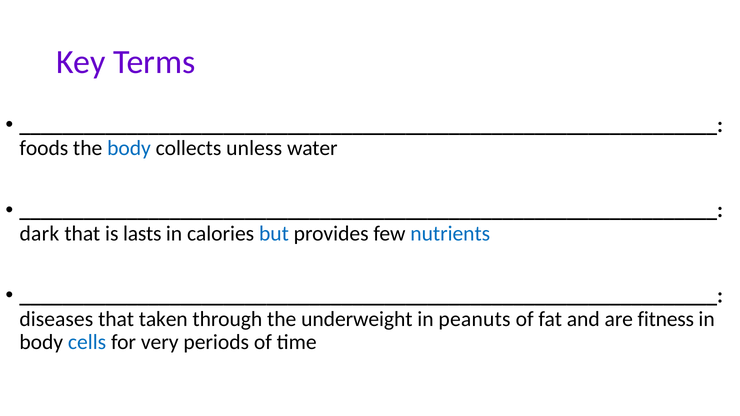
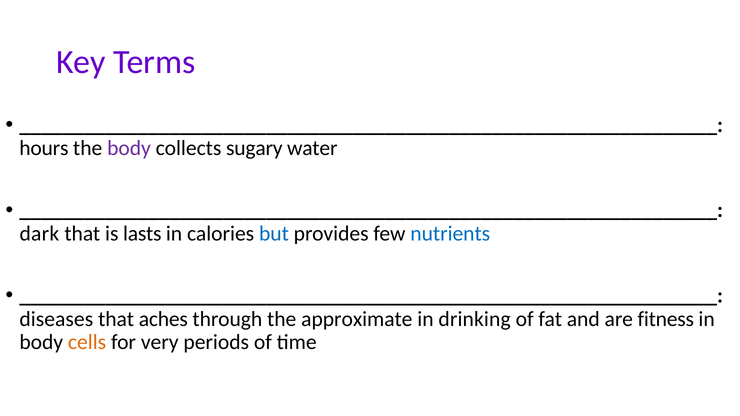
foods: foods -> hours (44, 148)
body colour: blue -> purple (129, 148)
unless: unless -> sugary (254, 148)
taken: taken -> aches (163, 319)
underweight: underweight -> approximate (357, 319)
peanuts: peanuts -> drinking (475, 319)
cells colour: blue -> orange (87, 342)
